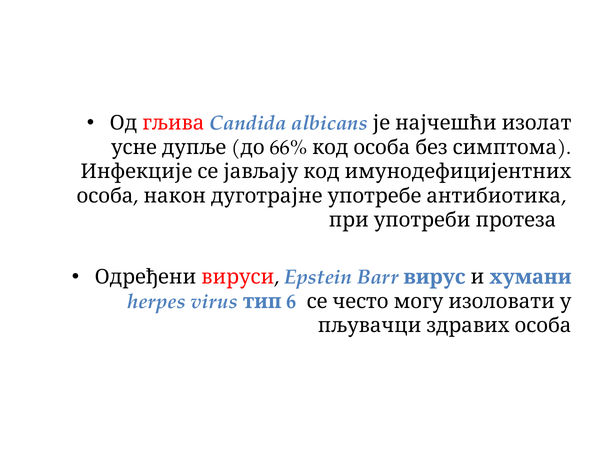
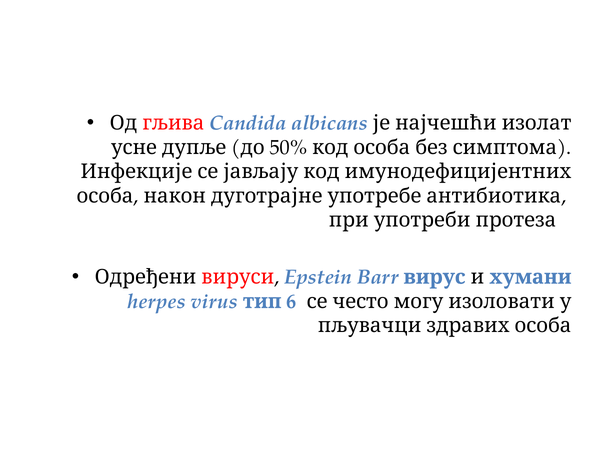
66%: 66% -> 50% (288, 147)
